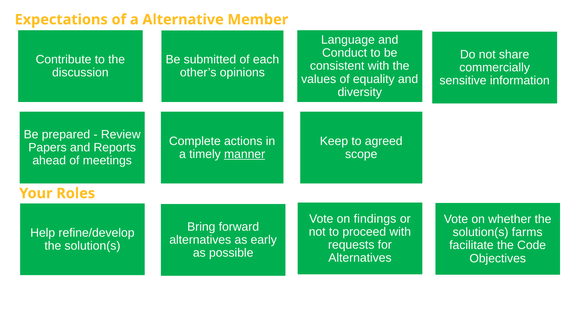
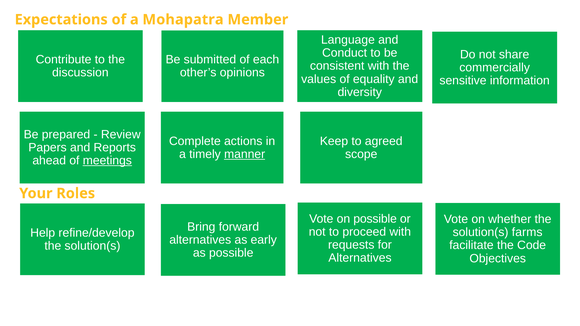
Alternative: Alternative -> Mohapatra (183, 20)
meetings underline: none -> present (107, 161)
on findings: findings -> possible (375, 219)
